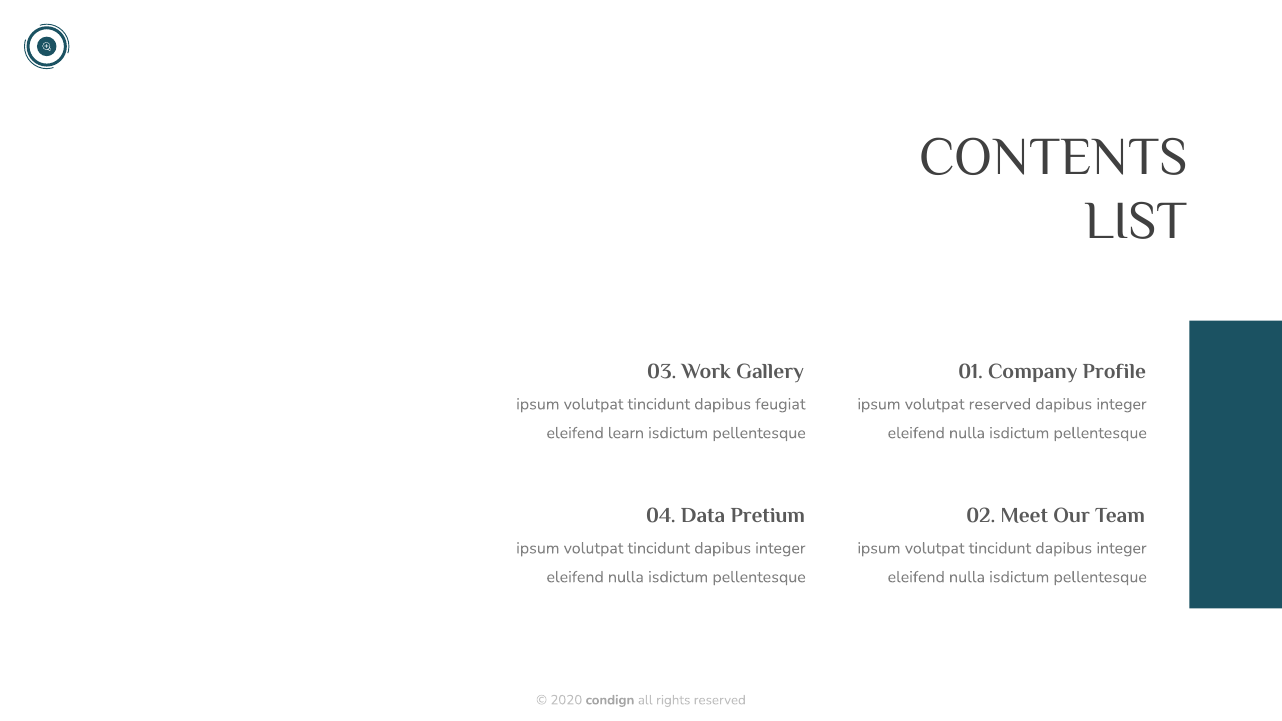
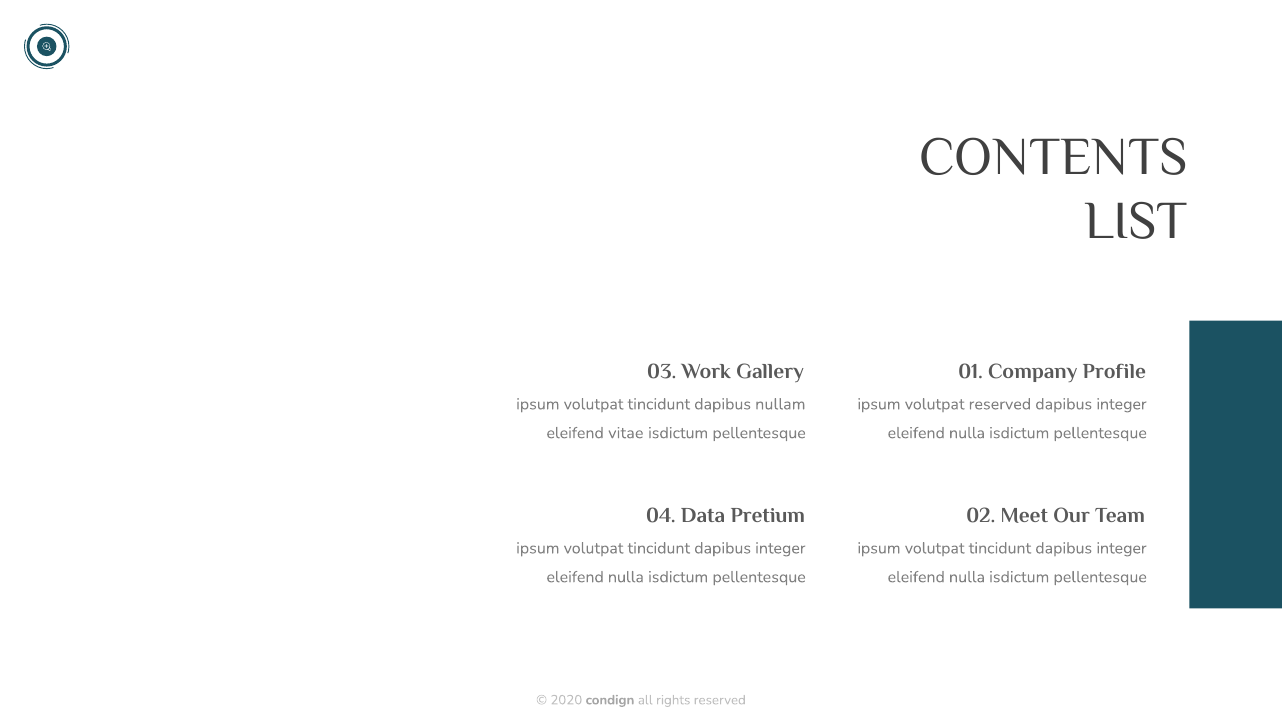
feugiat: feugiat -> nullam (780, 404)
learn: learn -> vitae (626, 433)
